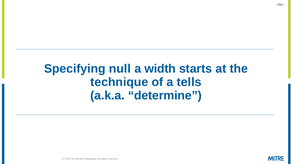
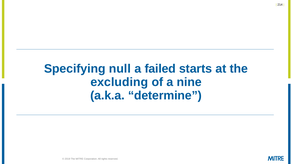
width: width -> failed (160, 69)
technique: technique -> excluding (119, 82)
tells: tells -> nine (189, 82)
